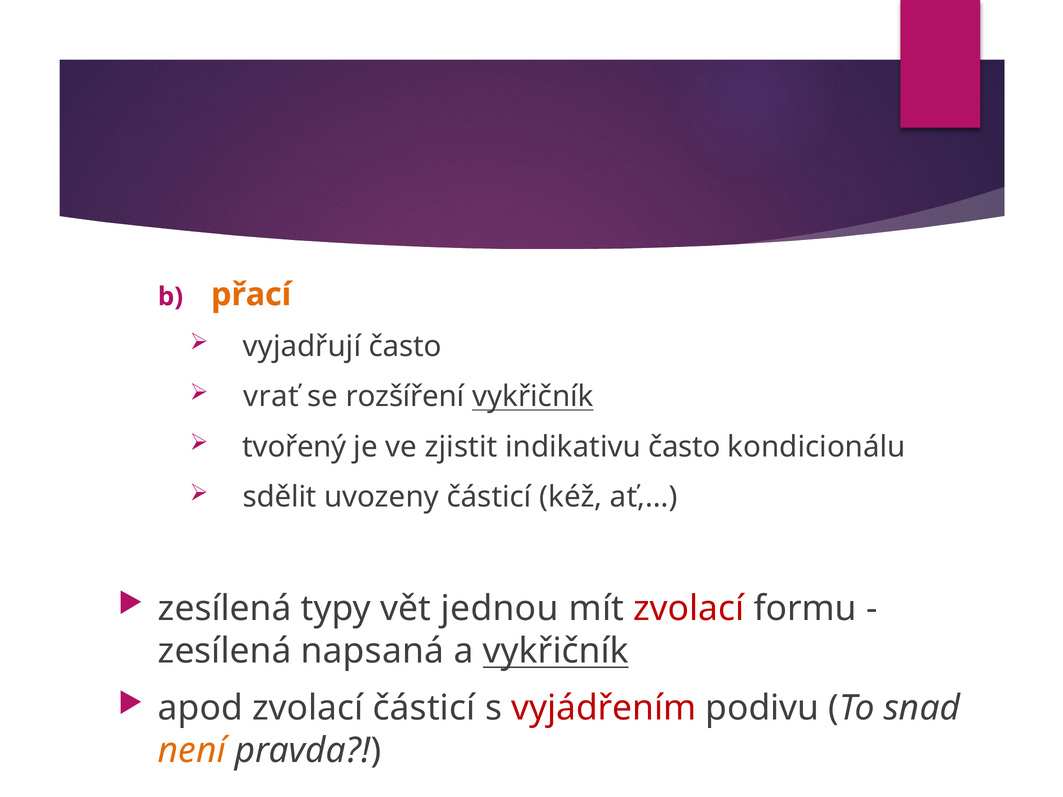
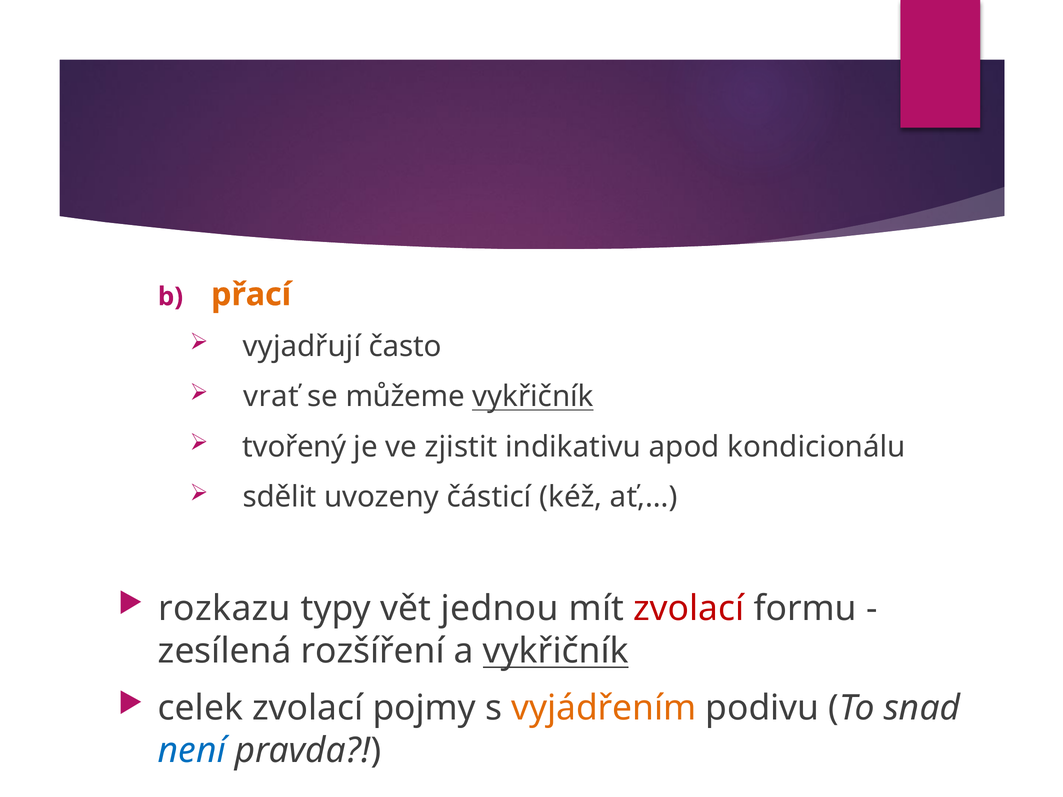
rozšíření: rozšíření -> můžeme (405, 397)
indikativu často: často -> apod (684, 447)
zesílená: zesílená -> rozkazu (225, 609)
napsaná: napsaná -> rozšíření (373, 651)
apod: apod -> celek (200, 709)
zvolací částicí: částicí -> pojmy (424, 709)
vyjádřením colour: red -> orange (604, 709)
není colour: orange -> blue (192, 751)
